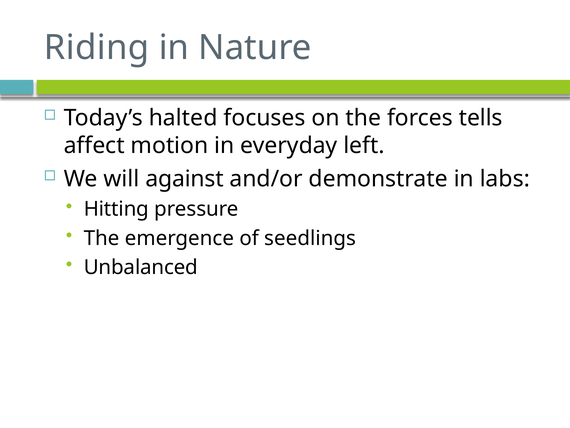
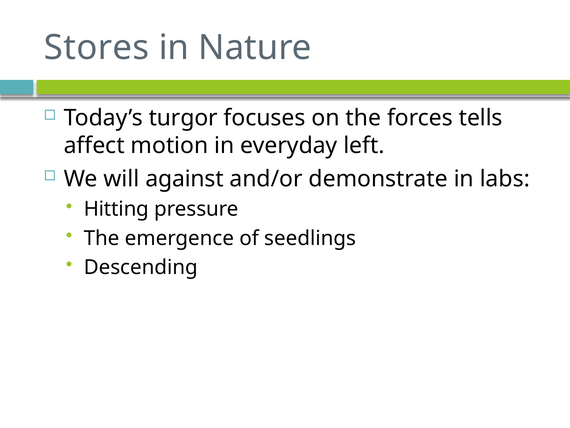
Riding: Riding -> Stores (97, 48)
halted: halted -> turgor (183, 118)
Unbalanced: Unbalanced -> Descending (141, 267)
